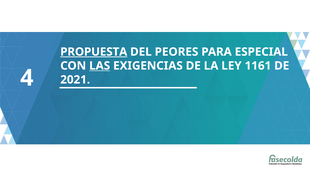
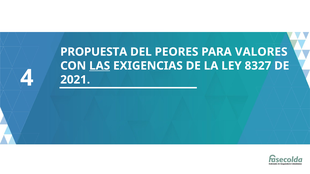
PROPUESTA underline: present -> none (94, 52)
ESPECIAL: ESPECIAL -> VALORES (261, 52)
1161: 1161 -> 8327 (258, 66)
